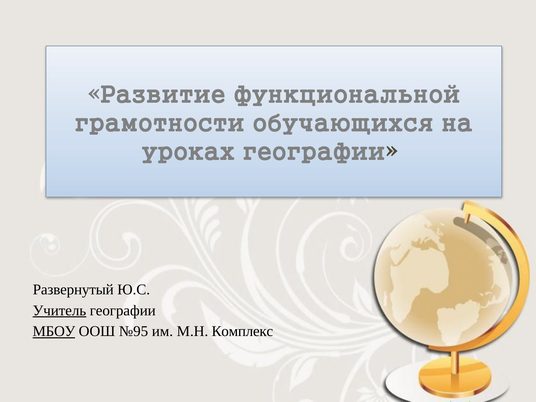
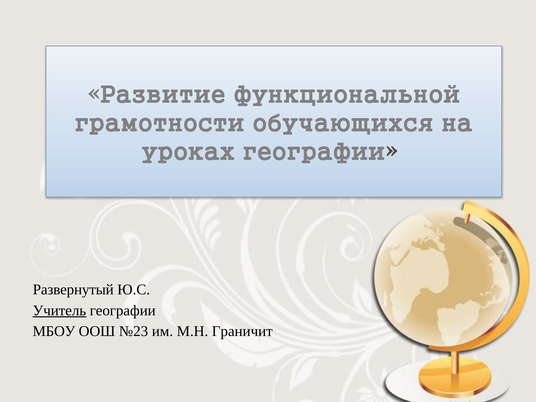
МБОУ underline: present -> none (54, 331)
№95: №95 -> №23 (134, 331)
Комплекс: Комплекс -> Граничит (242, 331)
